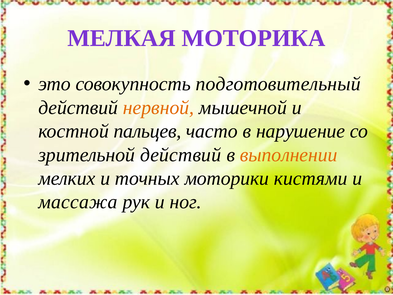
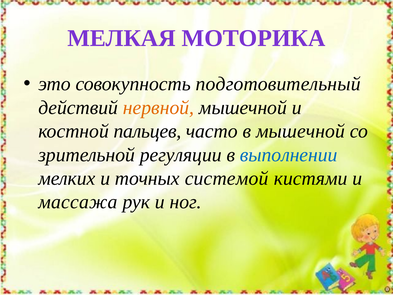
в нарушение: нарушение -> мышечной (300, 131)
зрительной действий: действий -> регуляции (181, 155)
выполнении colour: orange -> blue (289, 155)
моторики: моторики -> системой (227, 178)
